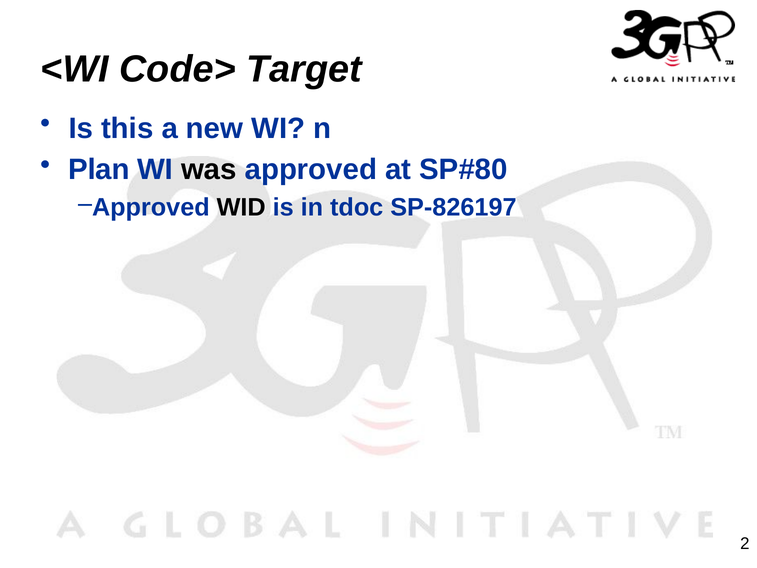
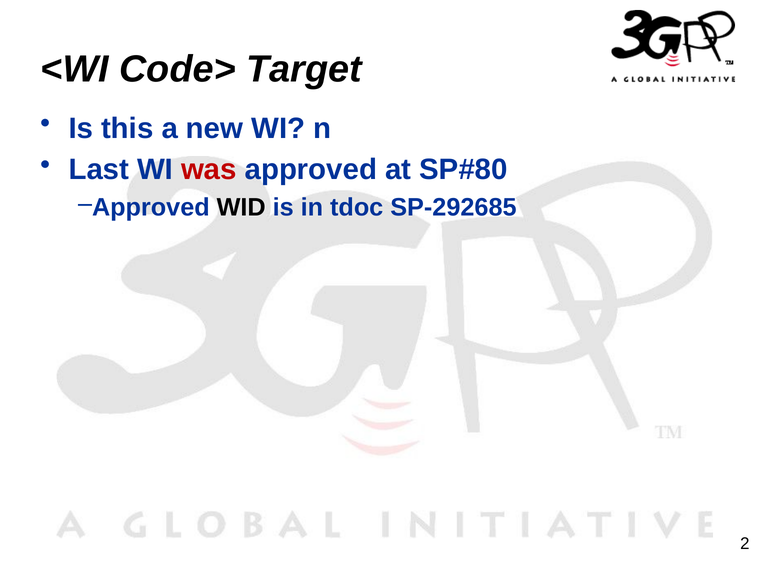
Plan: Plan -> Last (99, 170)
was colour: black -> red (209, 170)
SP-826197: SP-826197 -> SP-292685 (453, 207)
